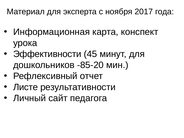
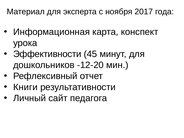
-85-20: -85-20 -> -12-20 (90, 65)
Листе: Листе -> Книги (25, 87)
